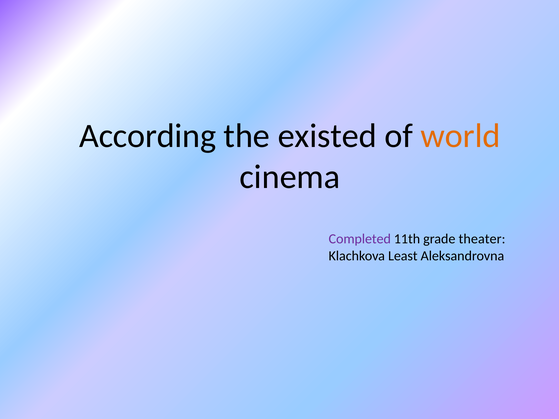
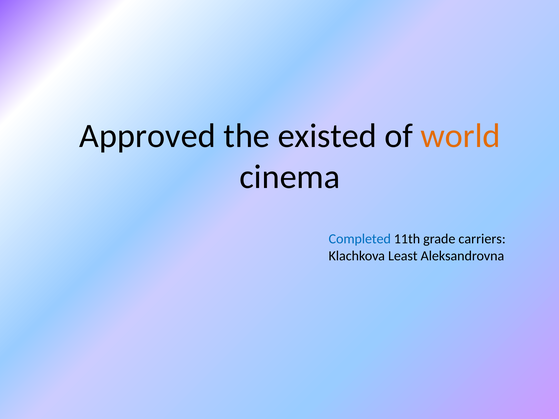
According: According -> Approved (147, 136)
Completed colour: purple -> blue (360, 239)
theater: theater -> carriers (482, 239)
